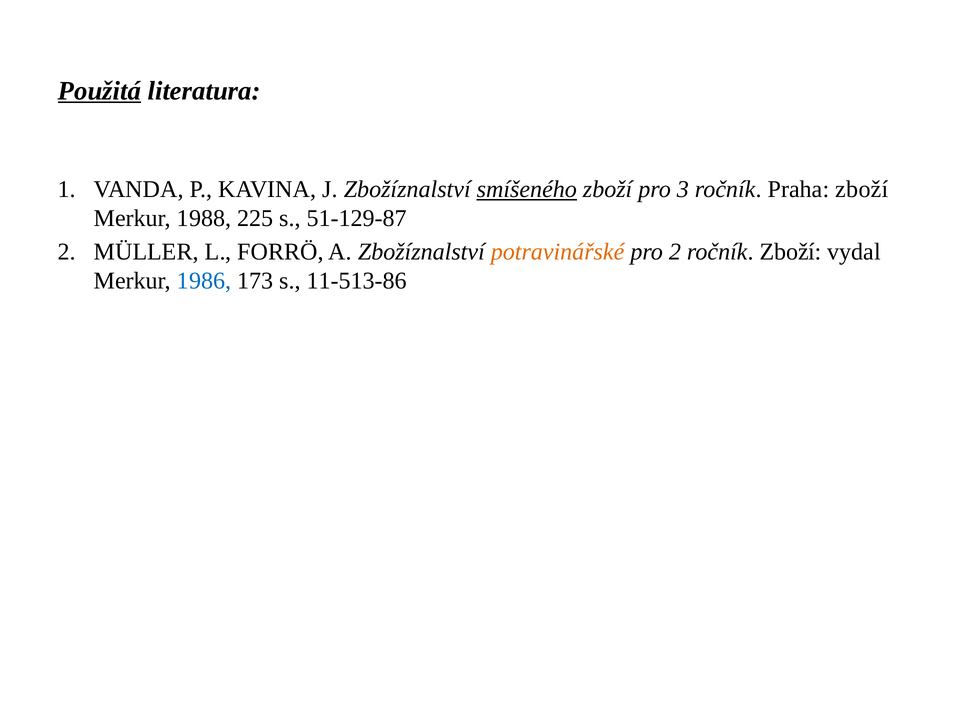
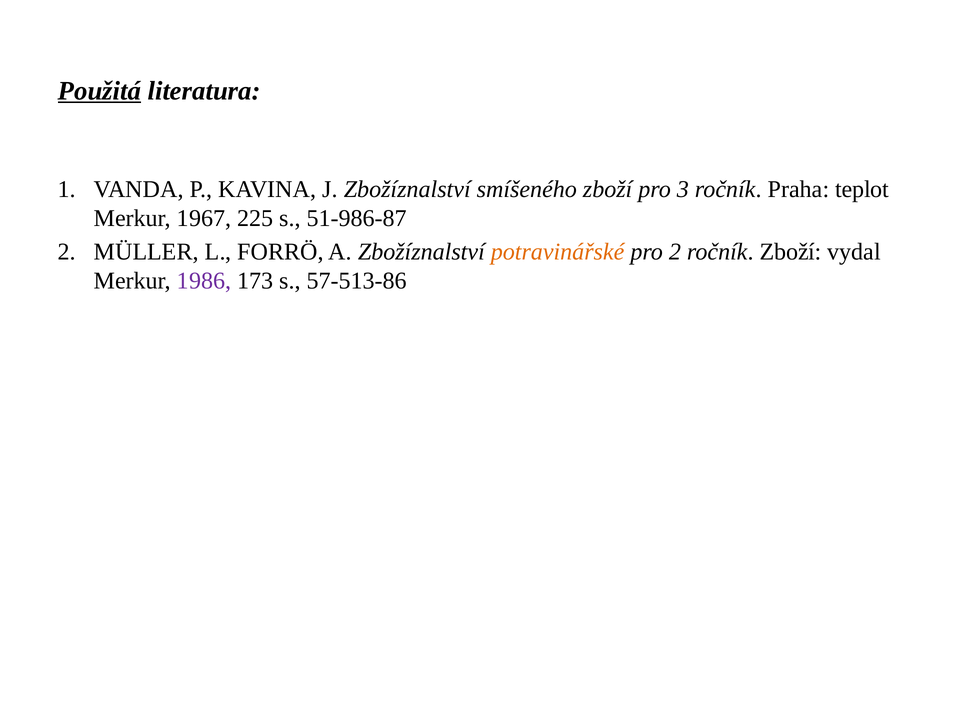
smíšeného underline: present -> none (527, 189)
Praha zboží: zboží -> teplot (862, 189)
1988: 1988 -> 1967 (204, 218)
51-129-87: 51-129-87 -> 51-986-87 (357, 218)
1986 colour: blue -> purple (204, 281)
11-513-86: 11-513-86 -> 57-513-86 (357, 281)
